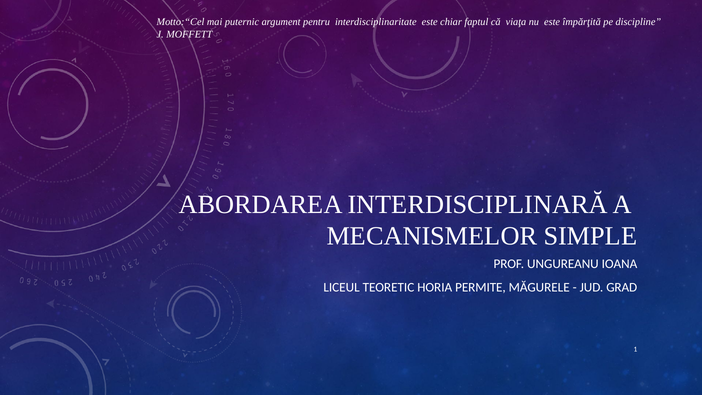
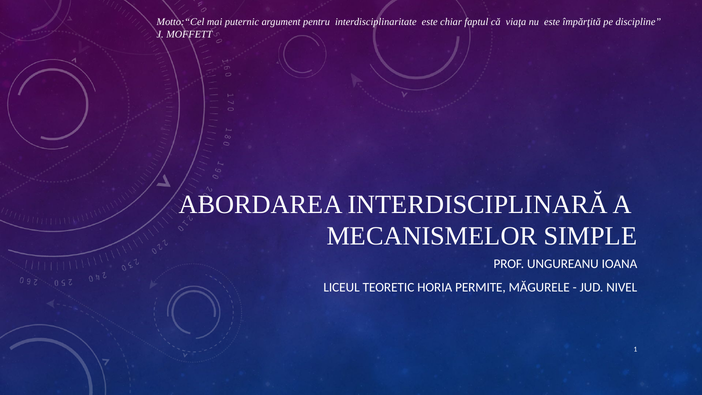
GRAD: GRAD -> NIVEL (622, 287)
